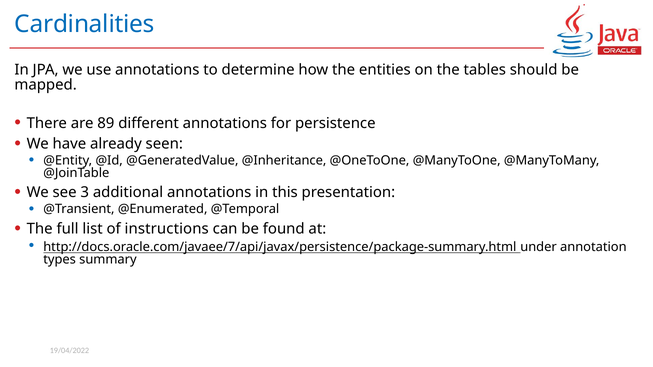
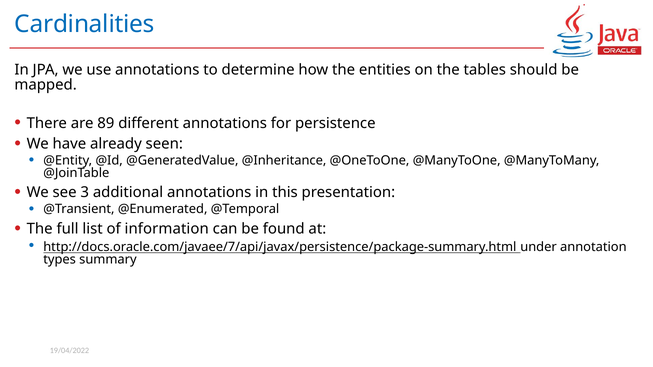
instructions: instructions -> information (167, 229)
